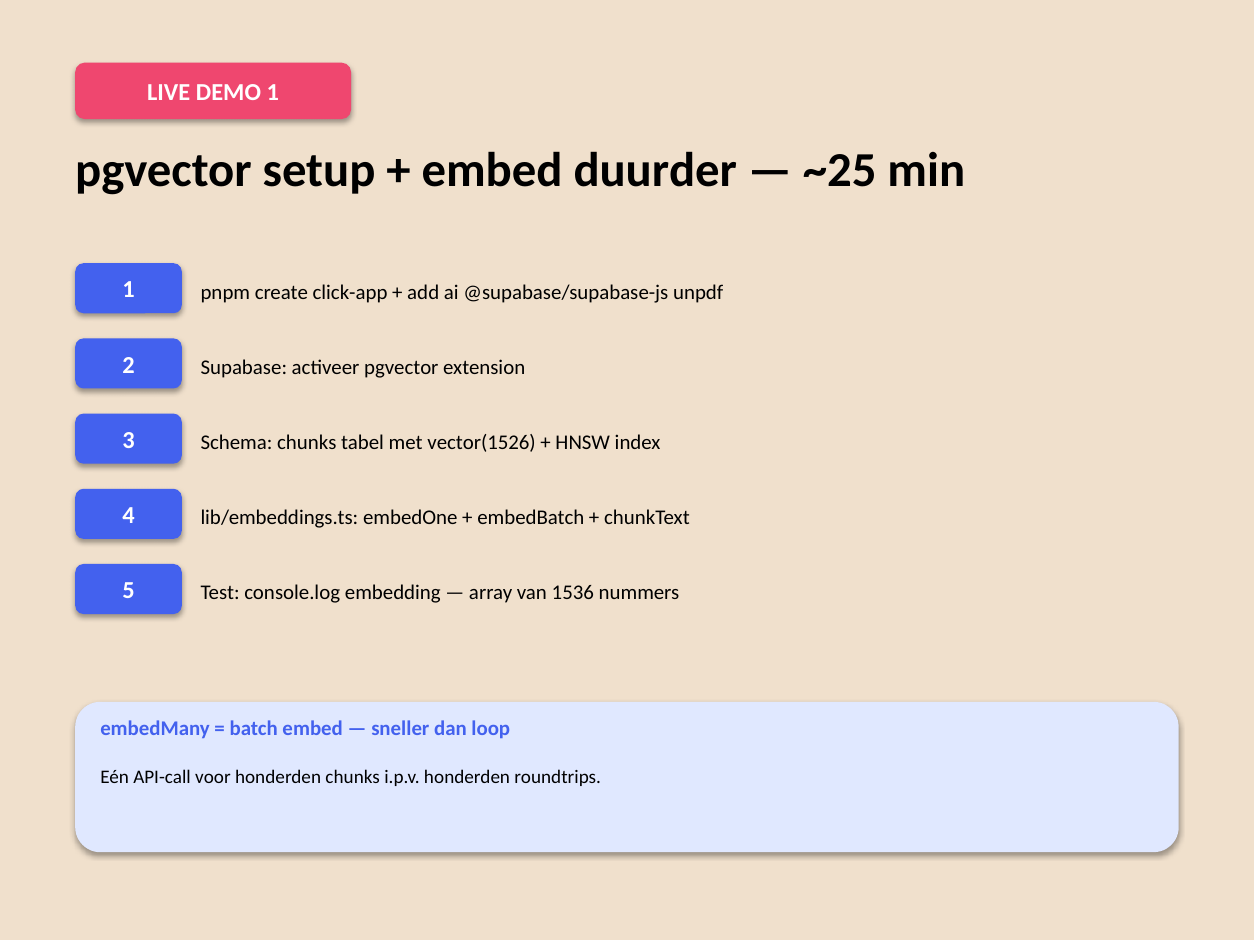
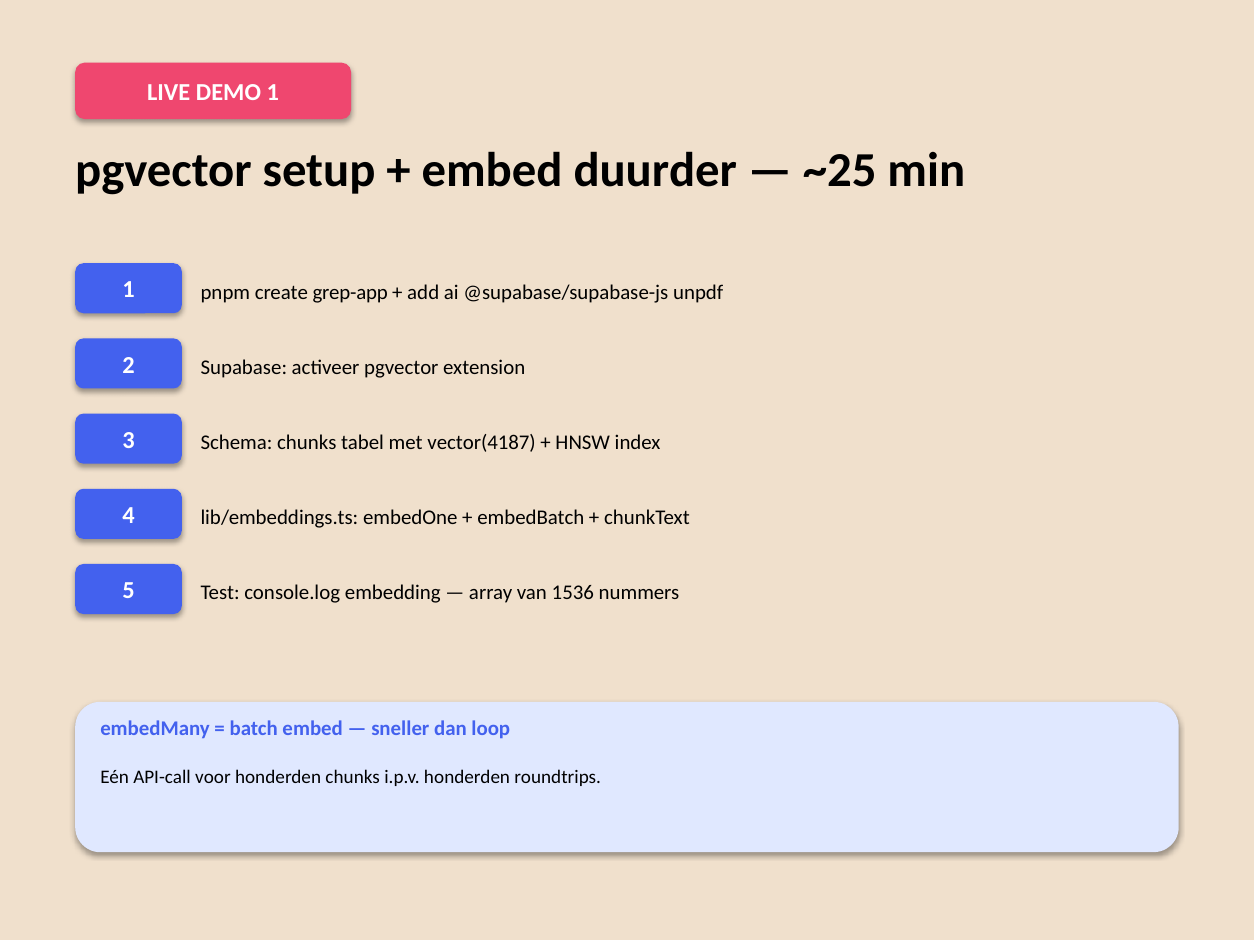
click-app: click-app -> grep-app (350, 292)
vector(1526: vector(1526 -> vector(4187 (482, 443)
